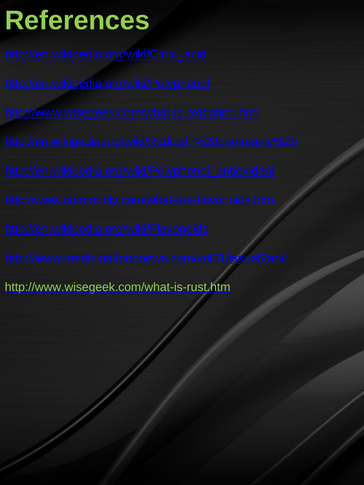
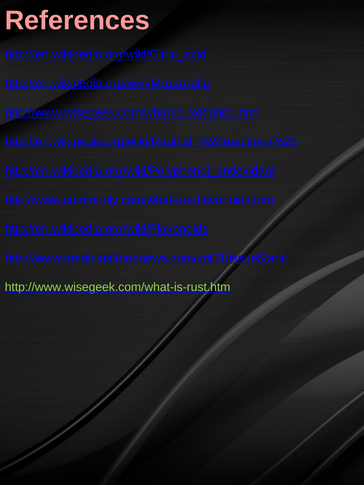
References colour: light green -> pink (77, 20)
http://en.wikipedia.org/wiki/Polyphenol: http://en.wikipedia.org/wiki/Polyphenol -> http://en.wikipedia.org/wiki/Mozzarella (107, 84)
http://en.wikipedia.org/wiki/Radical_%28commonly%29: http://en.wikipedia.org/wiki/Radical_%28commonly%29 -> http://en.wikipedia.org/wiki/Radical_%28reactions%29 (151, 142)
